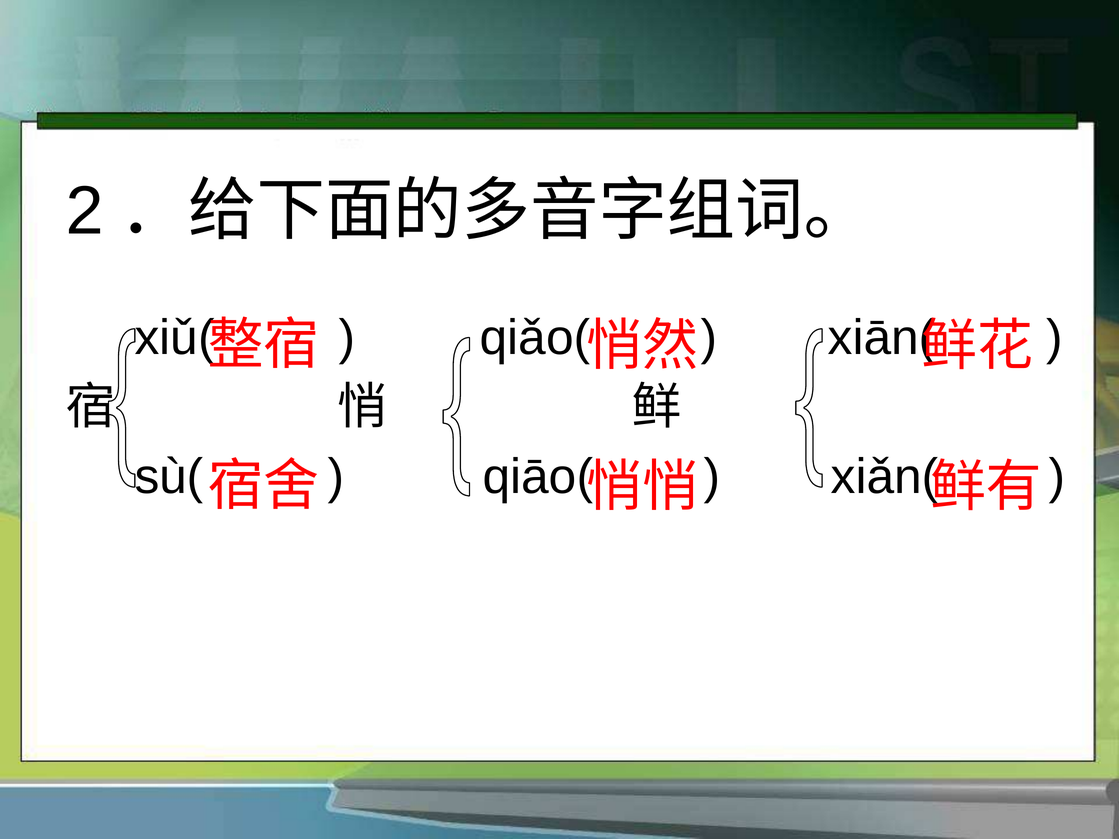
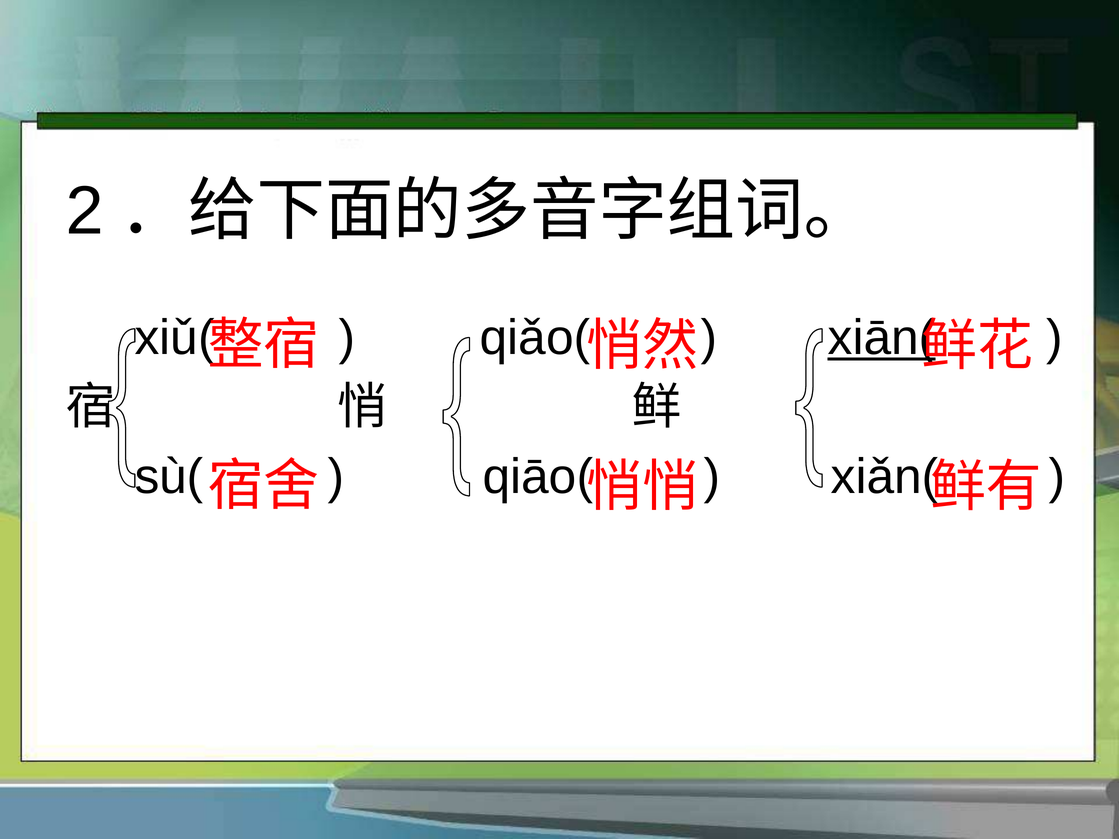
xiān( underline: none -> present (882, 338)
